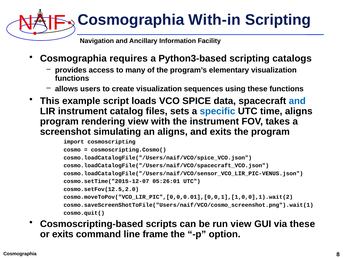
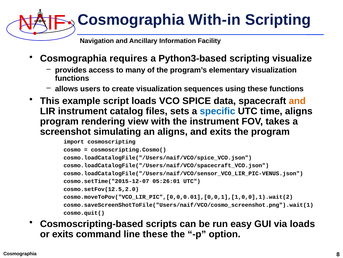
catalogs: catalogs -> visualize (292, 58)
and colour: blue -> orange (297, 101)
run view: view -> easy (241, 223)
via these: these -> loads (302, 223)
line frame: frame -> these (155, 234)
